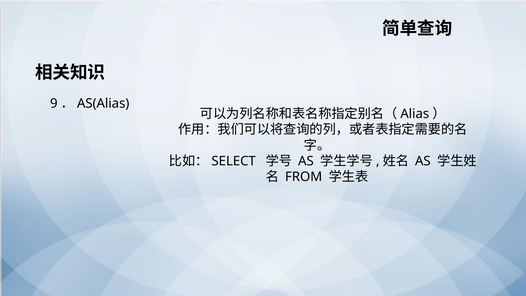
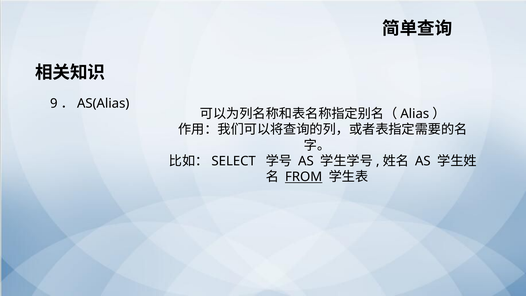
FROM underline: none -> present (304, 177)
